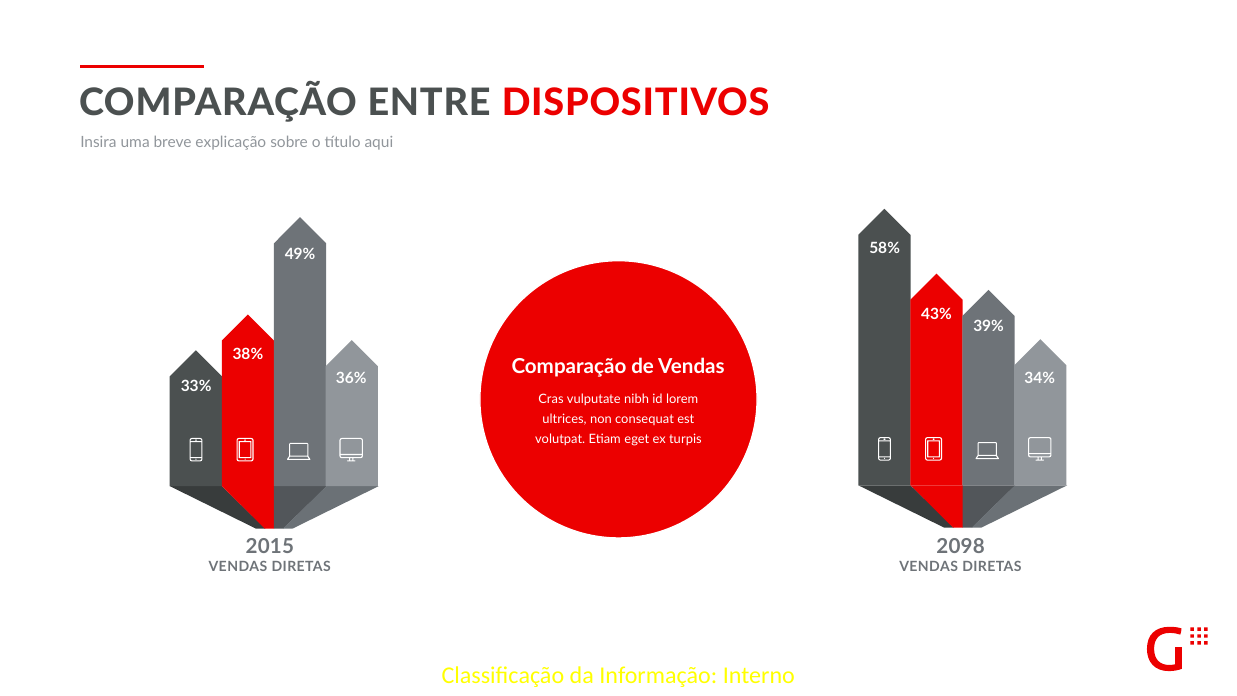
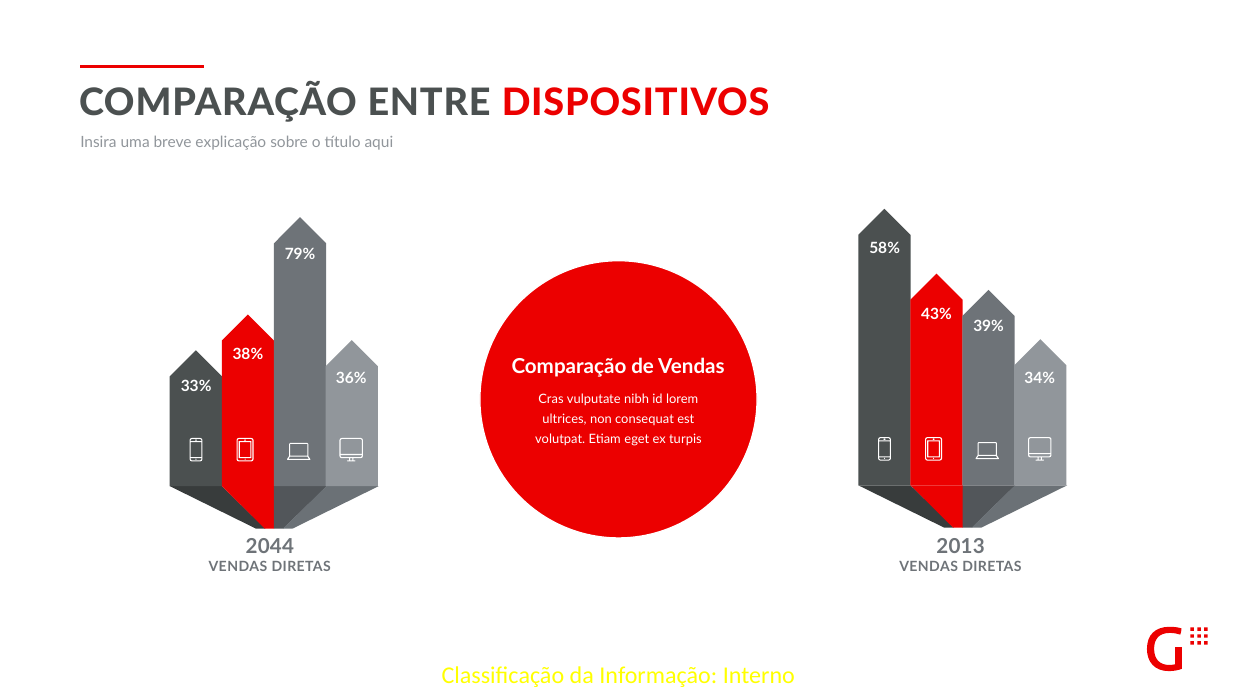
49%: 49% -> 79% (300, 255)
2015: 2015 -> 2044 (270, 546)
2098: 2098 -> 2013 (961, 546)
